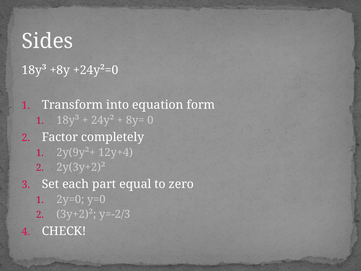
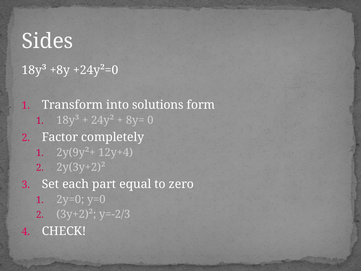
equation: equation -> solutions (158, 105)
